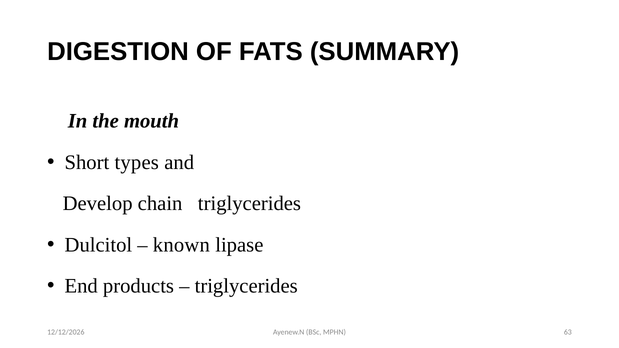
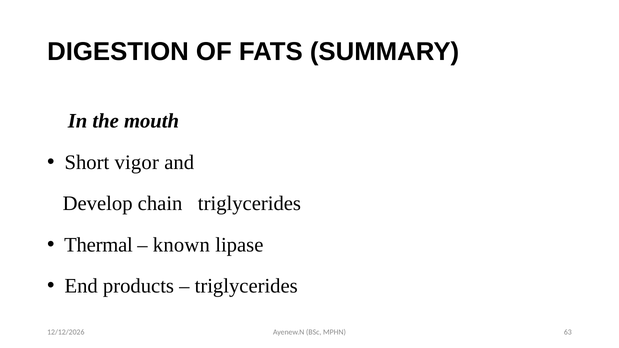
types: types -> vigor (137, 162)
Dulcitol: Dulcitol -> Thermal (99, 245)
